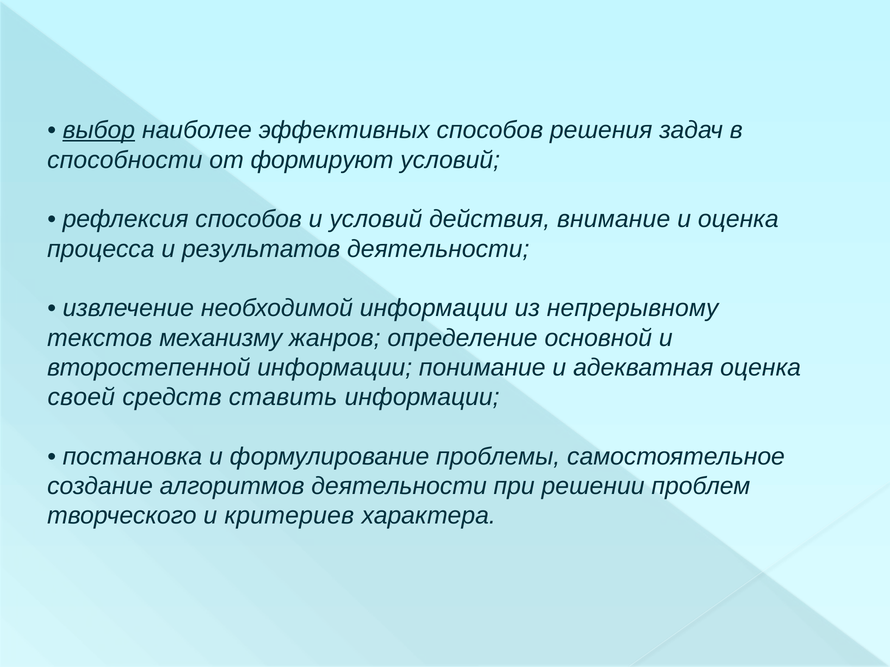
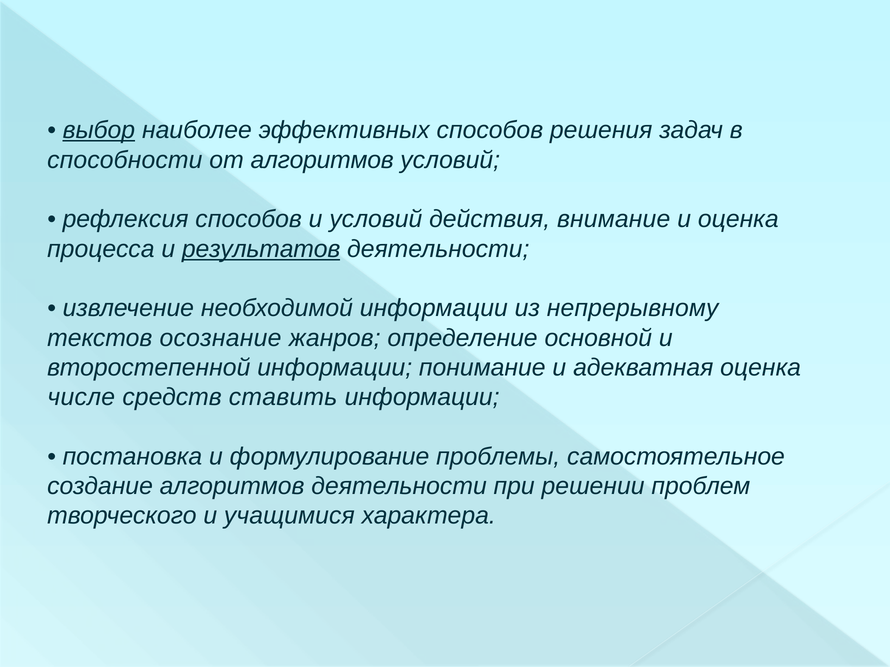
от формируют: формируют -> алгоритмов (322, 160)
результатов underline: none -> present (261, 249)
механизму: механизму -> осознание (221, 338)
своей: своей -> числе (81, 397)
критериев: критериев -> учащимися (289, 516)
